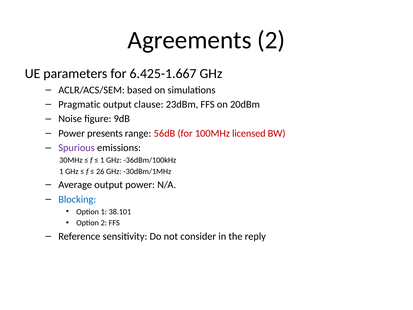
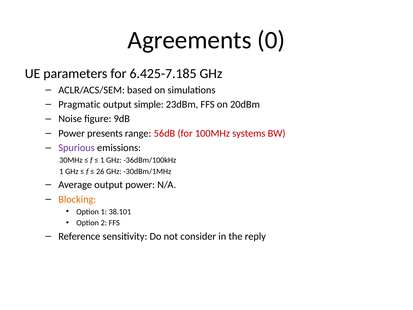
Agreements 2: 2 -> 0 (271, 40)
6.425-1.667: 6.425-1.667 -> 6.425-7.185 (163, 74)
clause: clause -> simple (149, 104)
licensed: licensed -> systems (249, 133)
Blocking colour: blue -> orange (77, 199)
